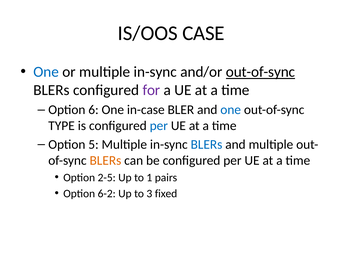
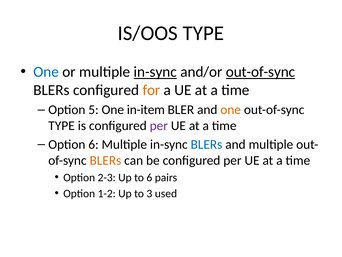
IS/OOS CASE: CASE -> TYPE (203, 33)
in-sync underline: none -> present (155, 72)
for colour: purple -> orange (151, 90)
6: 6 -> 5 (93, 110)
in-case: in-case -> in-item (146, 110)
one colour: blue -> orange (231, 110)
per colour: blue -> purple (159, 126)
Option 5: 5 -> 6 (93, 144)
2-5: 2-5 -> 2-3 (107, 177)
to 1: 1 -> 6 (149, 177)
6-2: 6-2 -> 1-2 (107, 193)
fixed: fixed -> used (166, 193)
